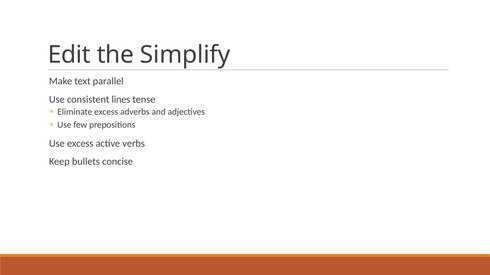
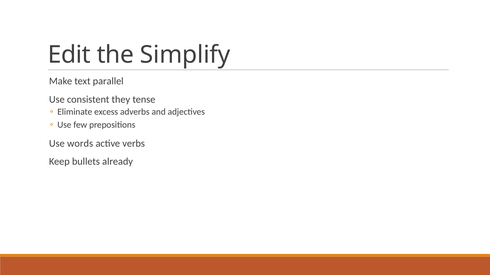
lines: lines -> they (121, 100)
Use excess: excess -> words (80, 144)
concise: concise -> already (118, 162)
